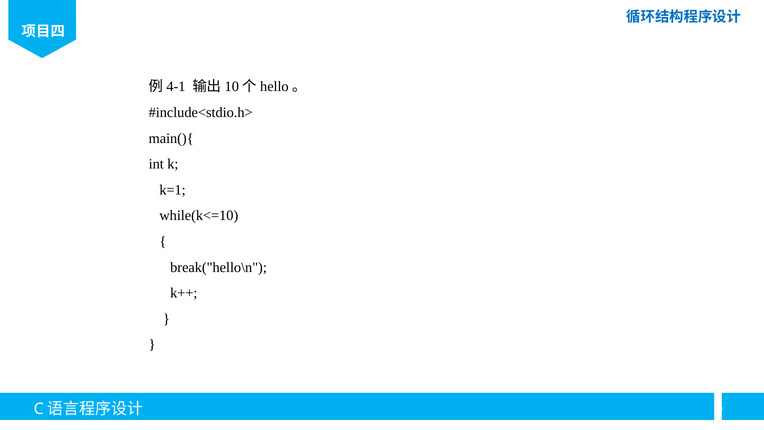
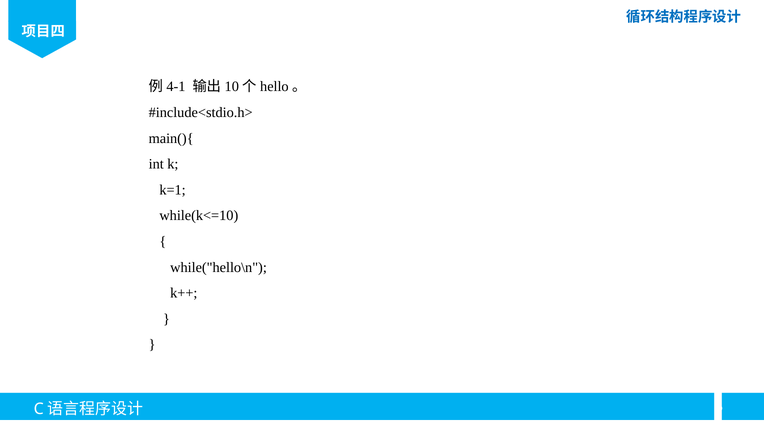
break("hello\n: break("hello\n -> while("hello\n (219, 267)
